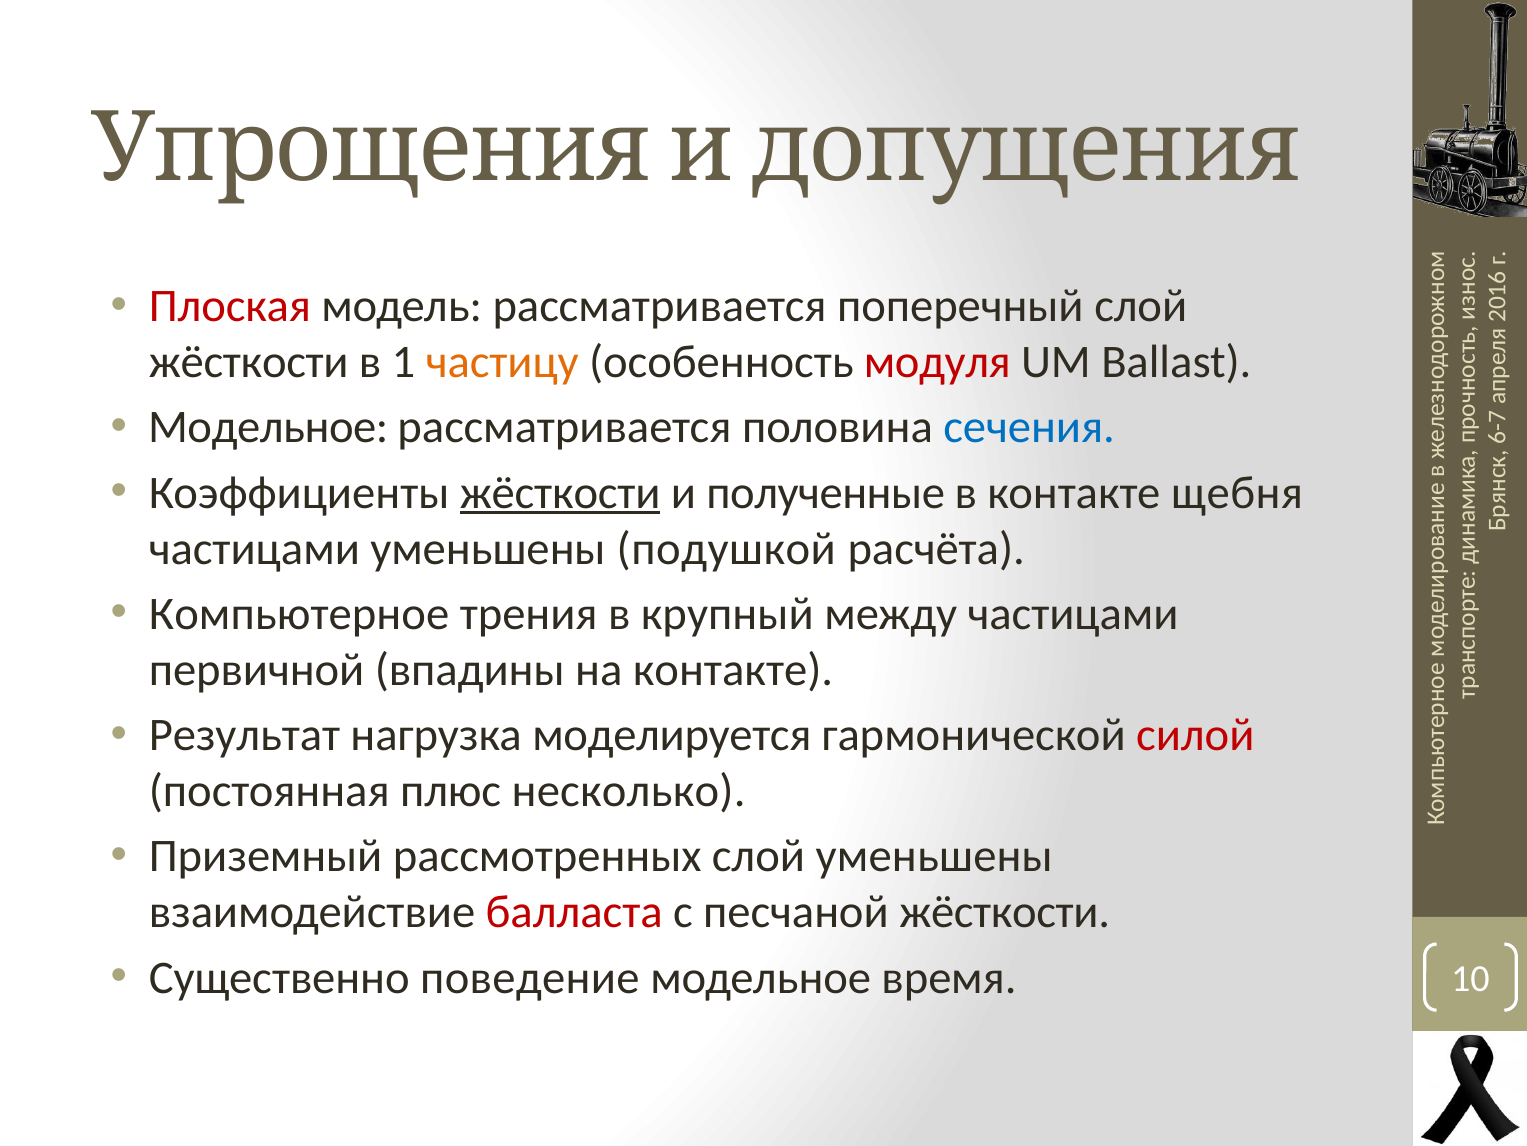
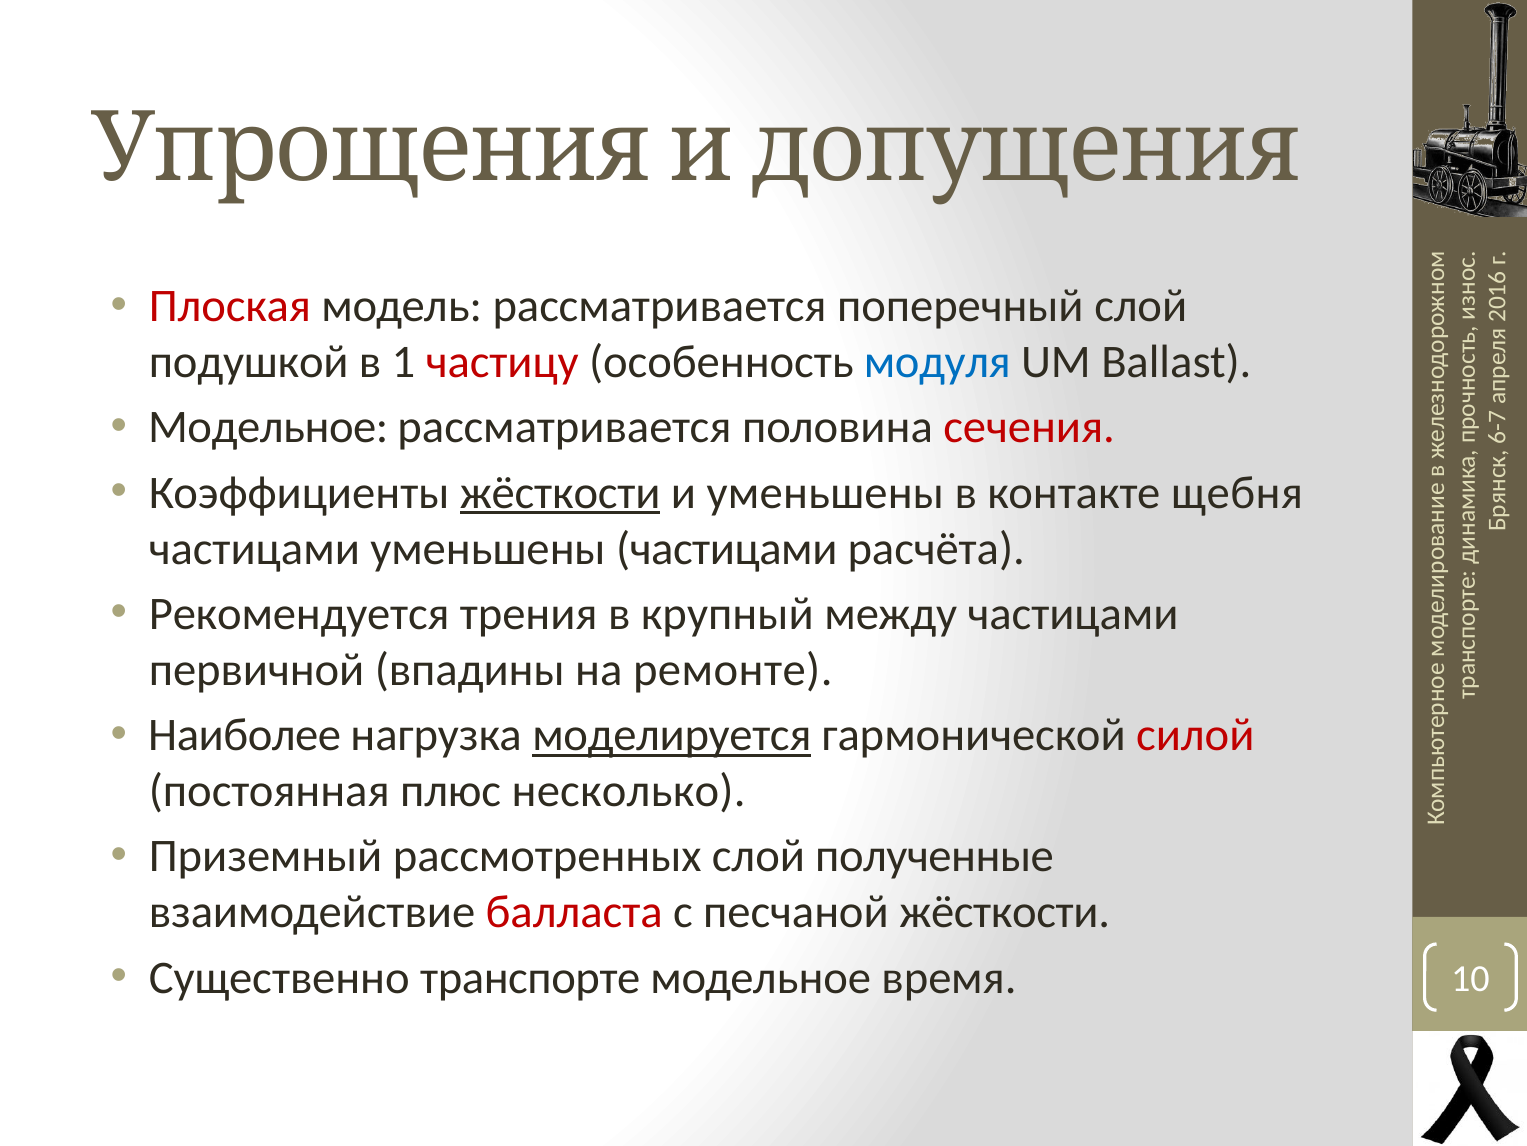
жёсткости: жёсткости -> подушкой (249, 362)
частицу colour: orange -> red (502, 362)
модуля colour: red -> blue (937, 362)
сечения colour: blue -> red (1029, 427)
и полученные: полученные -> уменьшены (825, 492)
уменьшены подушкой: подушкой -> частицами (727, 548)
Компьютерное: Компьютерное -> Рекомендуется (299, 614)
на контакте: контакте -> ремонте (733, 669)
Результат: Результат -> Наиболее (245, 735)
моделируется underline: none -> present (672, 735)
слой уменьшены: уменьшены -> полученные (935, 856)
поведение: поведение -> транспорте (530, 977)
